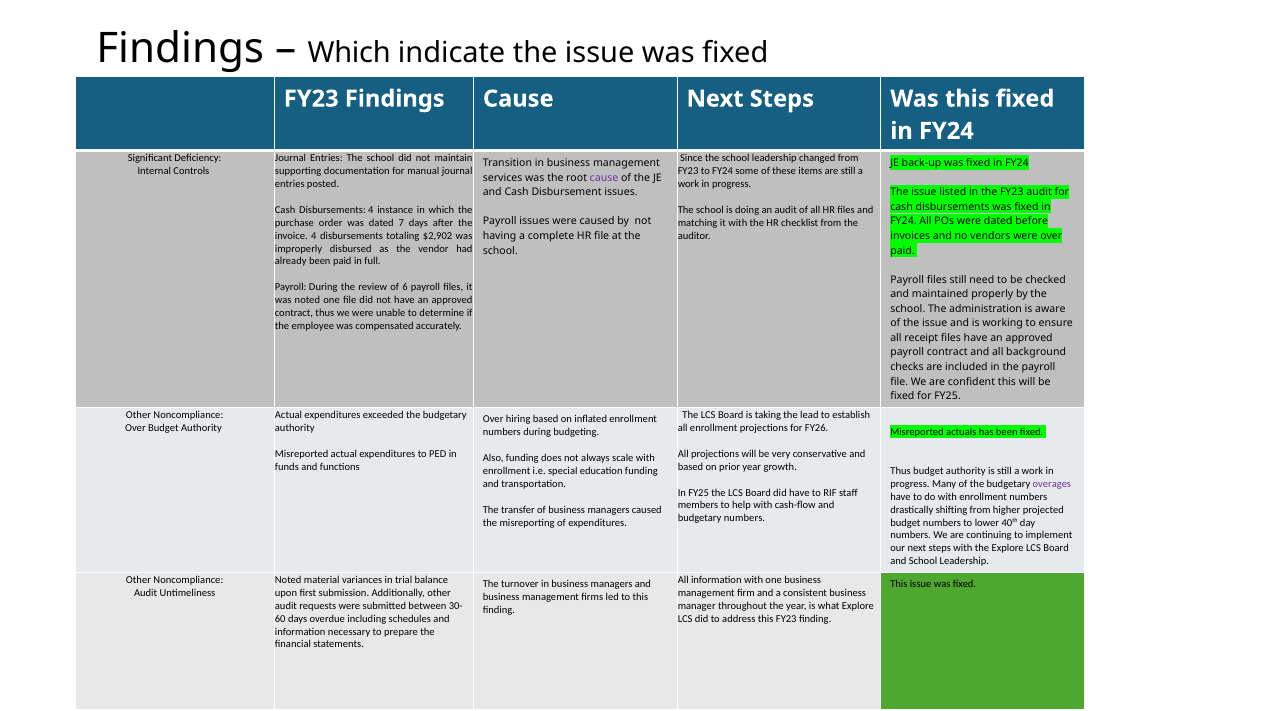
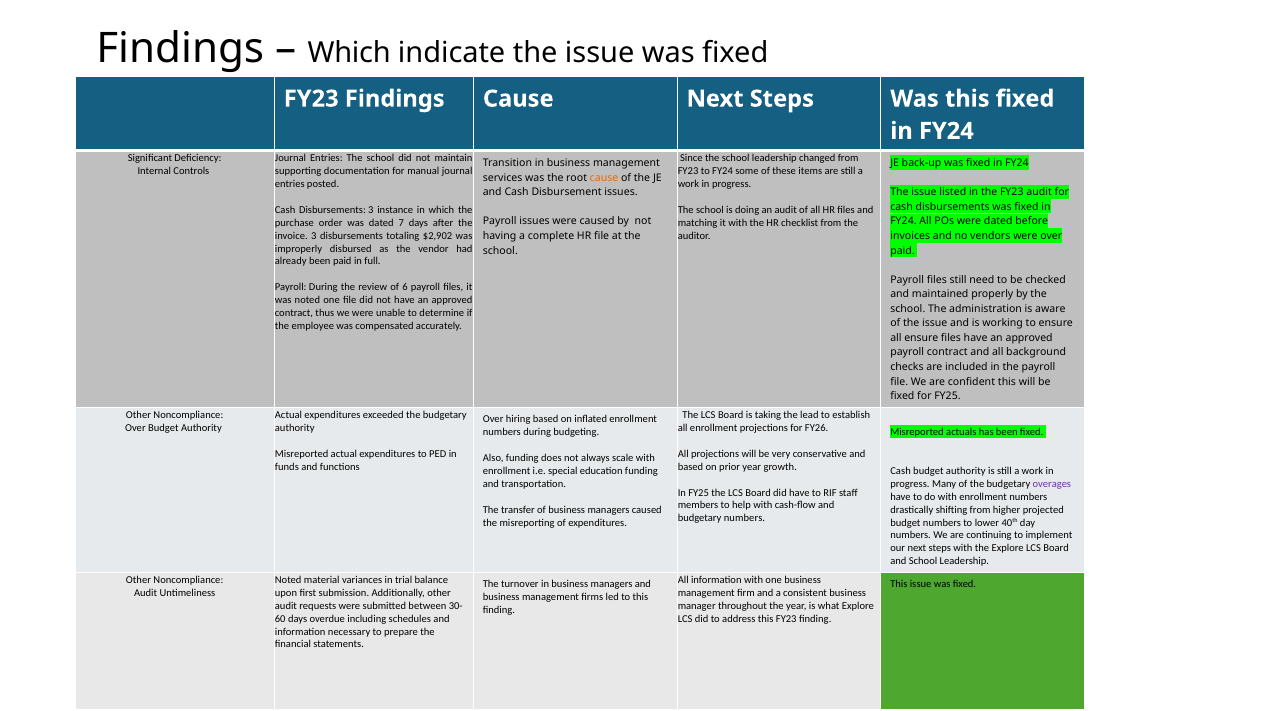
cause colour: purple -> orange (604, 178)
Disbursements 4: 4 -> 3 (371, 210)
invoice 4: 4 -> 3 (314, 236)
all receipt: receipt -> ensure (921, 338)
Thus: Thus -> Cash (901, 471)
